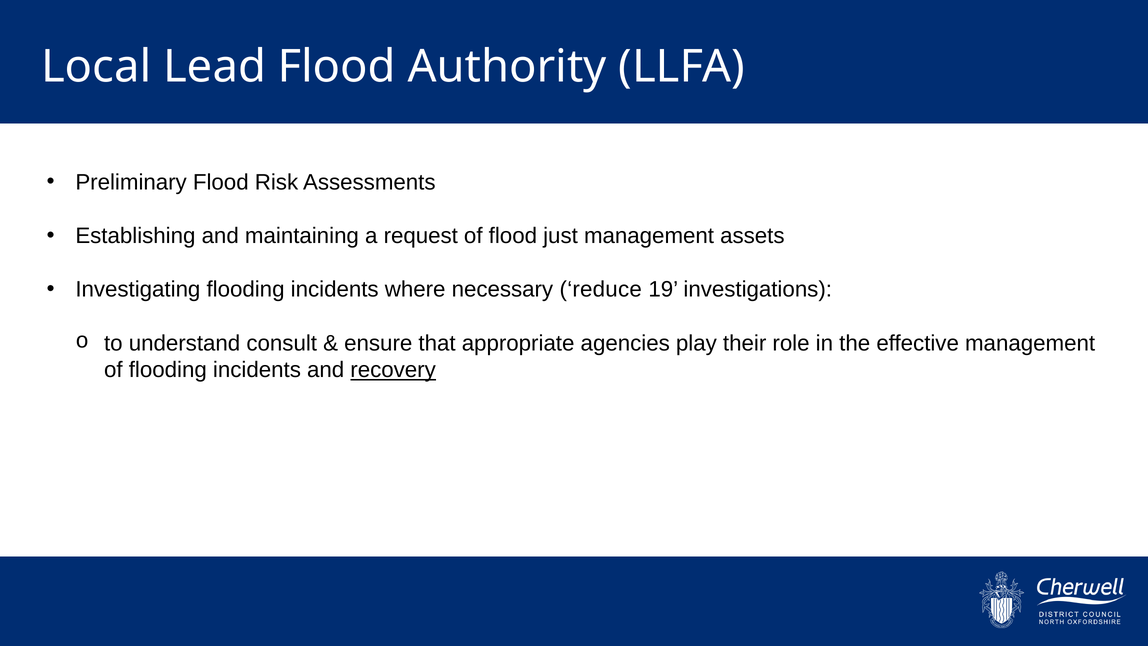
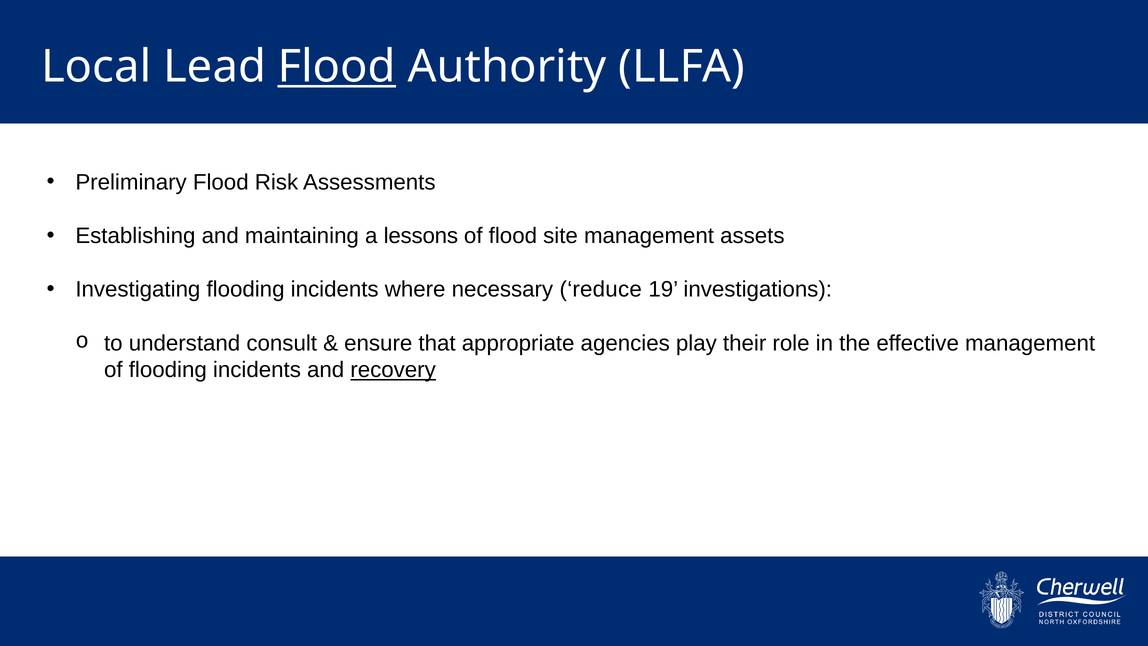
Flood underline: none -> present (337, 67)
request: request -> lessons (421, 236)
just: just -> site (561, 236)
